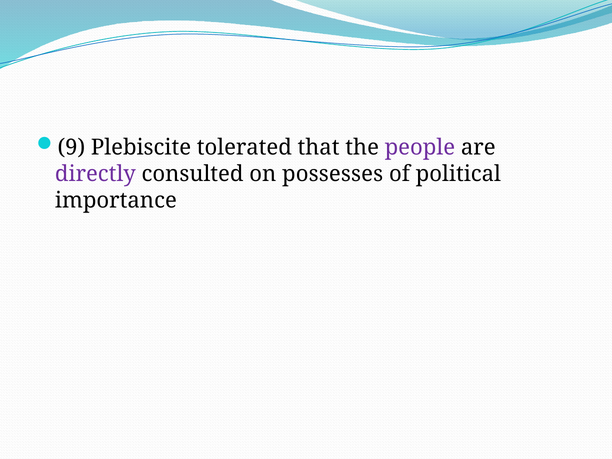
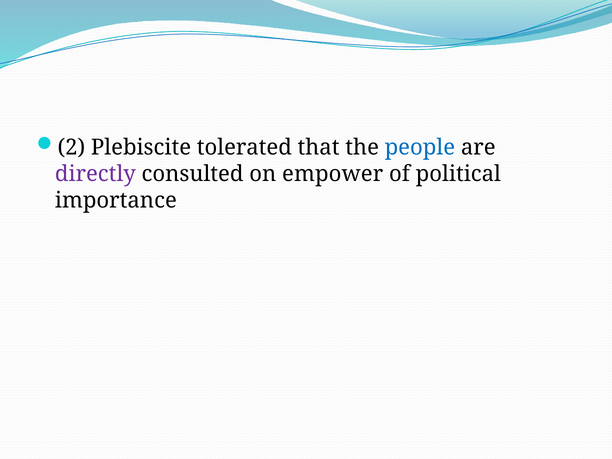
9: 9 -> 2 (71, 147)
people colour: purple -> blue (420, 147)
possesses: possesses -> empower (333, 174)
